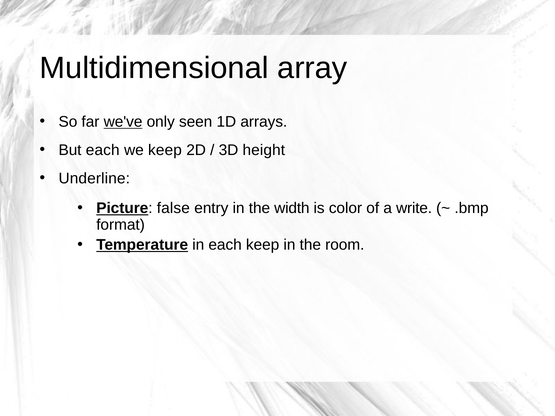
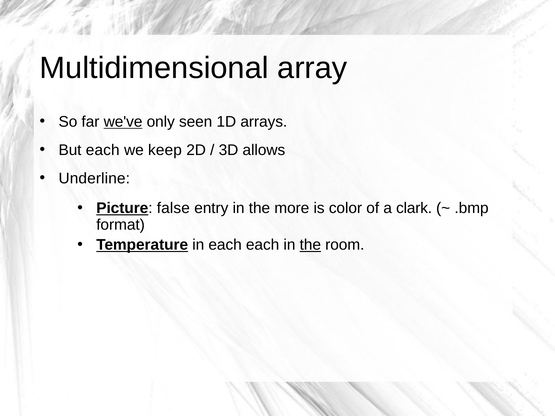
height: height -> allows (264, 150)
width: width -> more (292, 208)
write: write -> clark (414, 208)
each keep: keep -> each (263, 245)
the underline: none -> present (310, 245)
